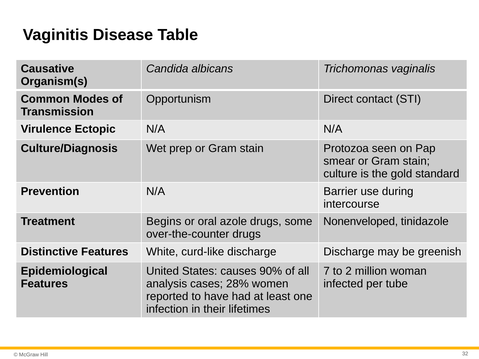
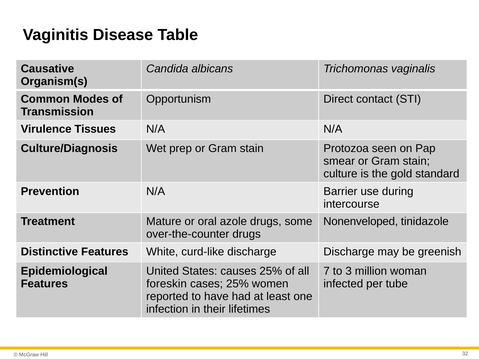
Ectopic: Ectopic -> Tissues (95, 129)
Begins: Begins -> Mature (164, 222)
causes 90%: 90% -> 25% (271, 271)
2: 2 -> 3 (349, 271)
analysis: analysis -> foreskin (167, 284)
cases 28%: 28% -> 25% (237, 284)
